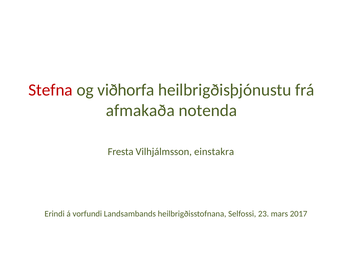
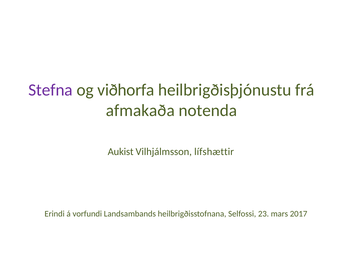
Stefna colour: red -> purple (51, 90)
Fresta: Fresta -> Aukist (121, 152)
einstakra: einstakra -> lífshættir (214, 152)
